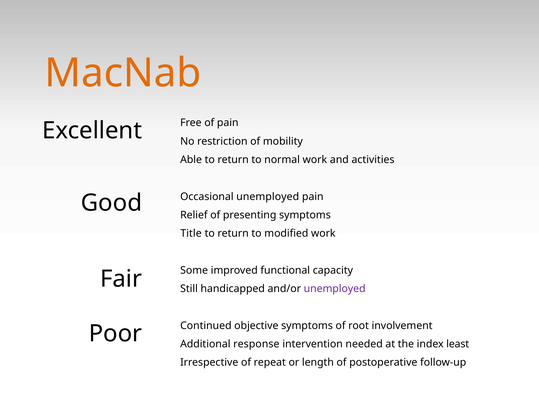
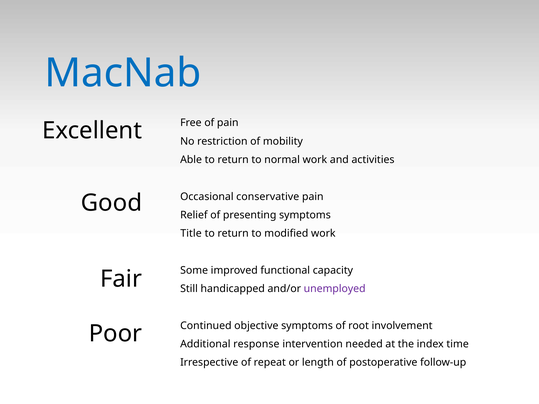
MacNab colour: orange -> blue (123, 73)
Occasional unemployed: unemployed -> conservative (268, 197)
least: least -> time (458, 344)
